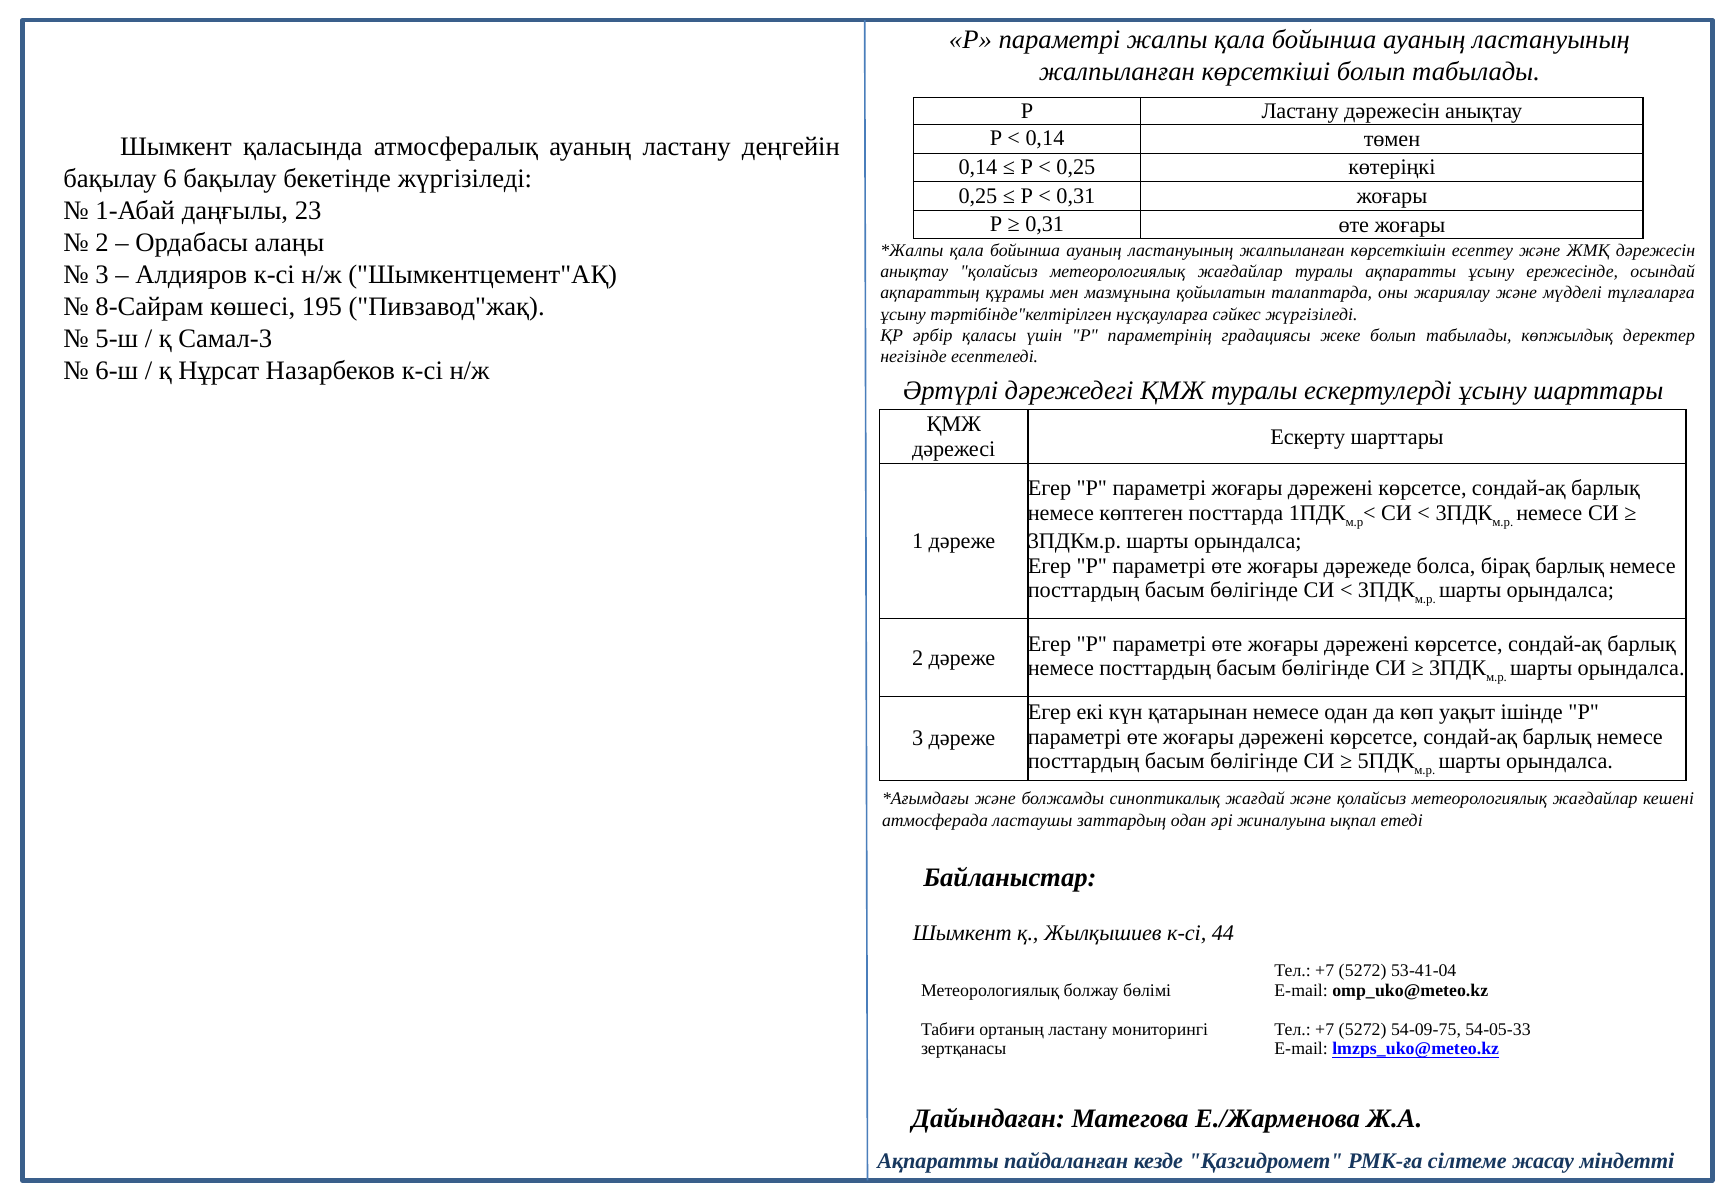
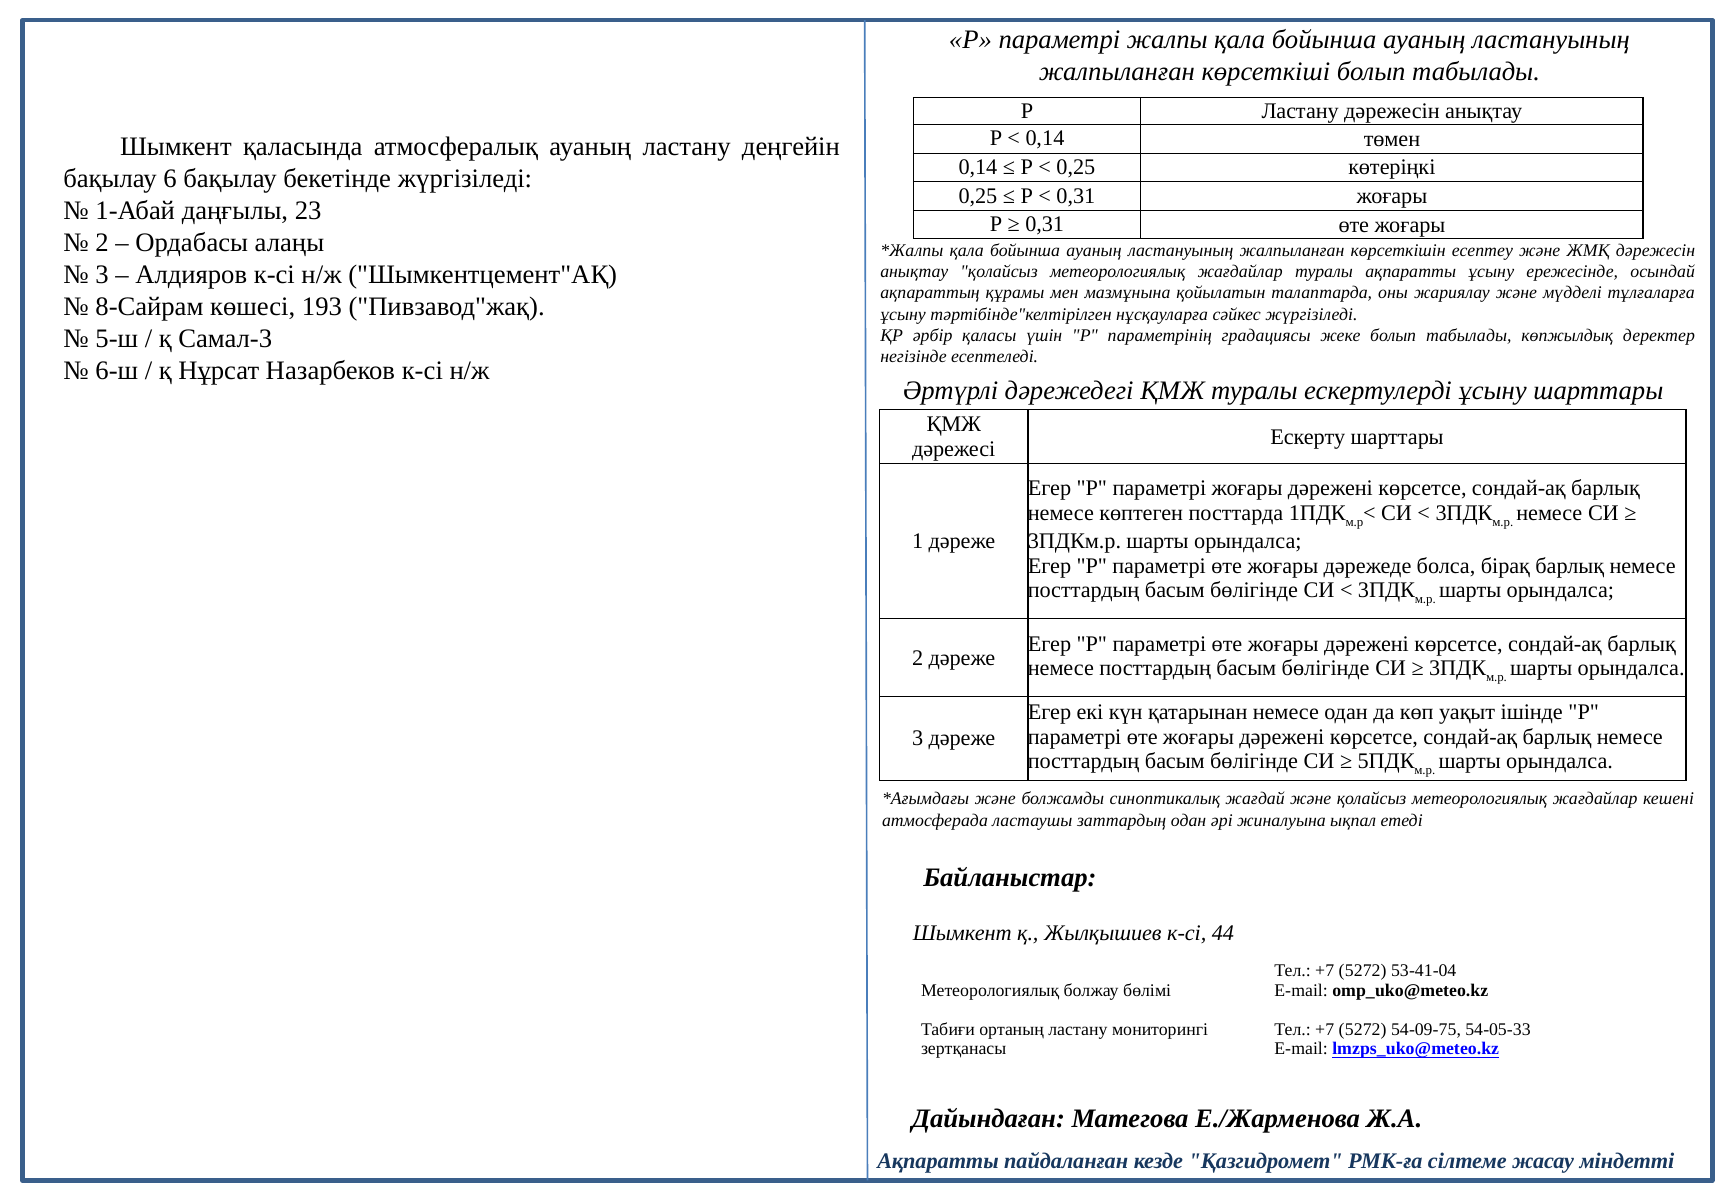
195: 195 -> 193 (322, 307)
